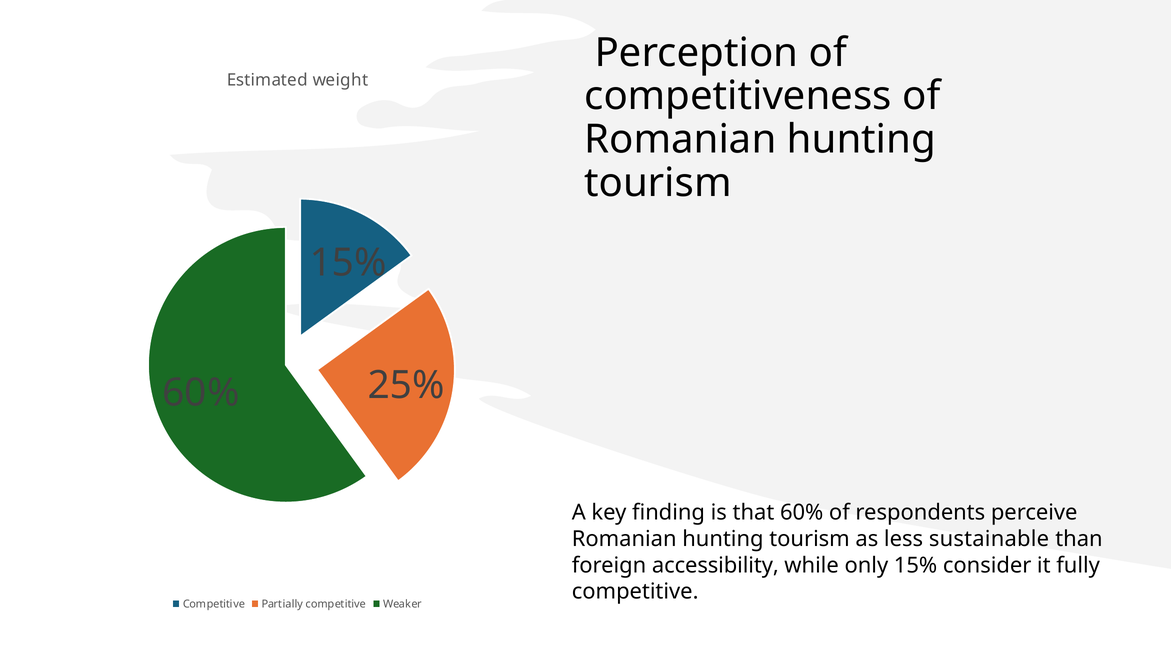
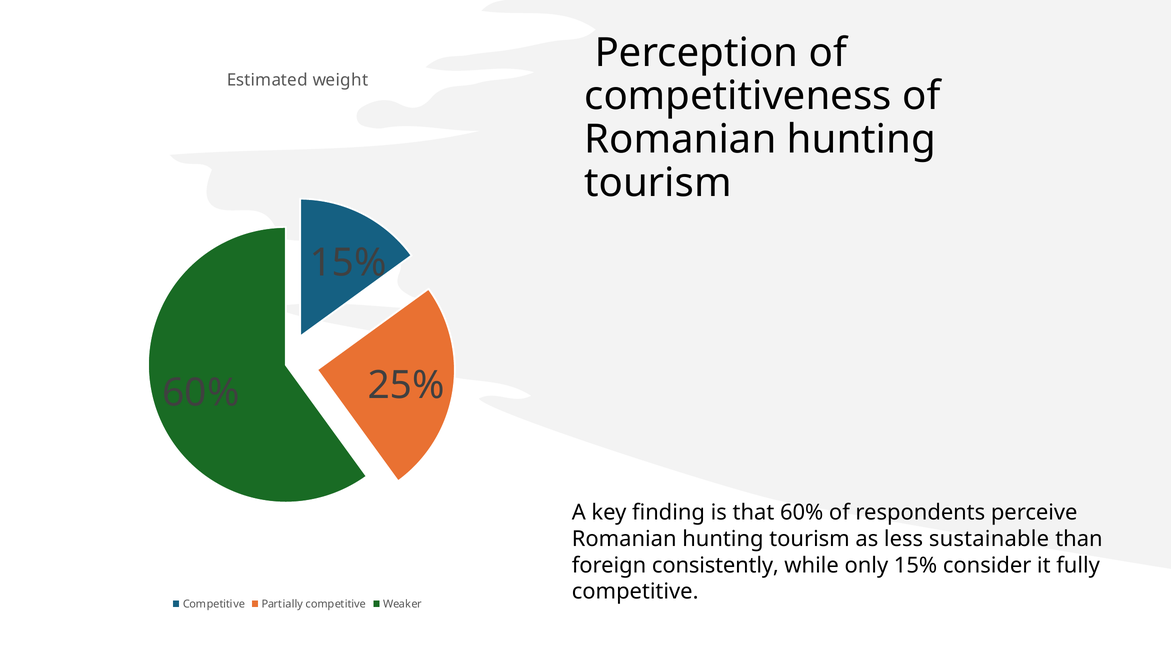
accessibility: accessibility -> consistently (715, 565)
